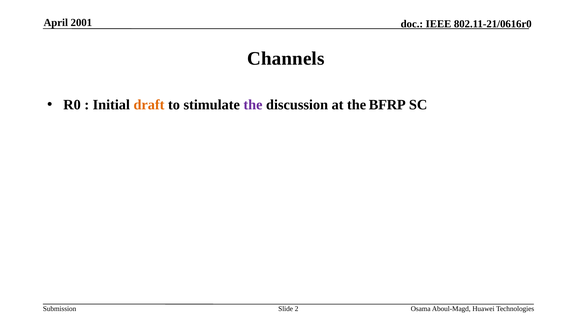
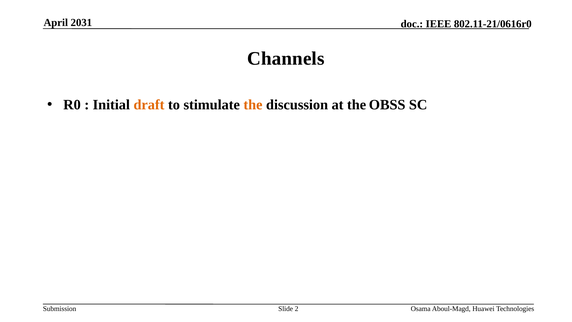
2001: 2001 -> 2031 (81, 23)
the colour: purple -> orange (253, 105)
BFRP: BFRP -> OBSS (387, 105)
